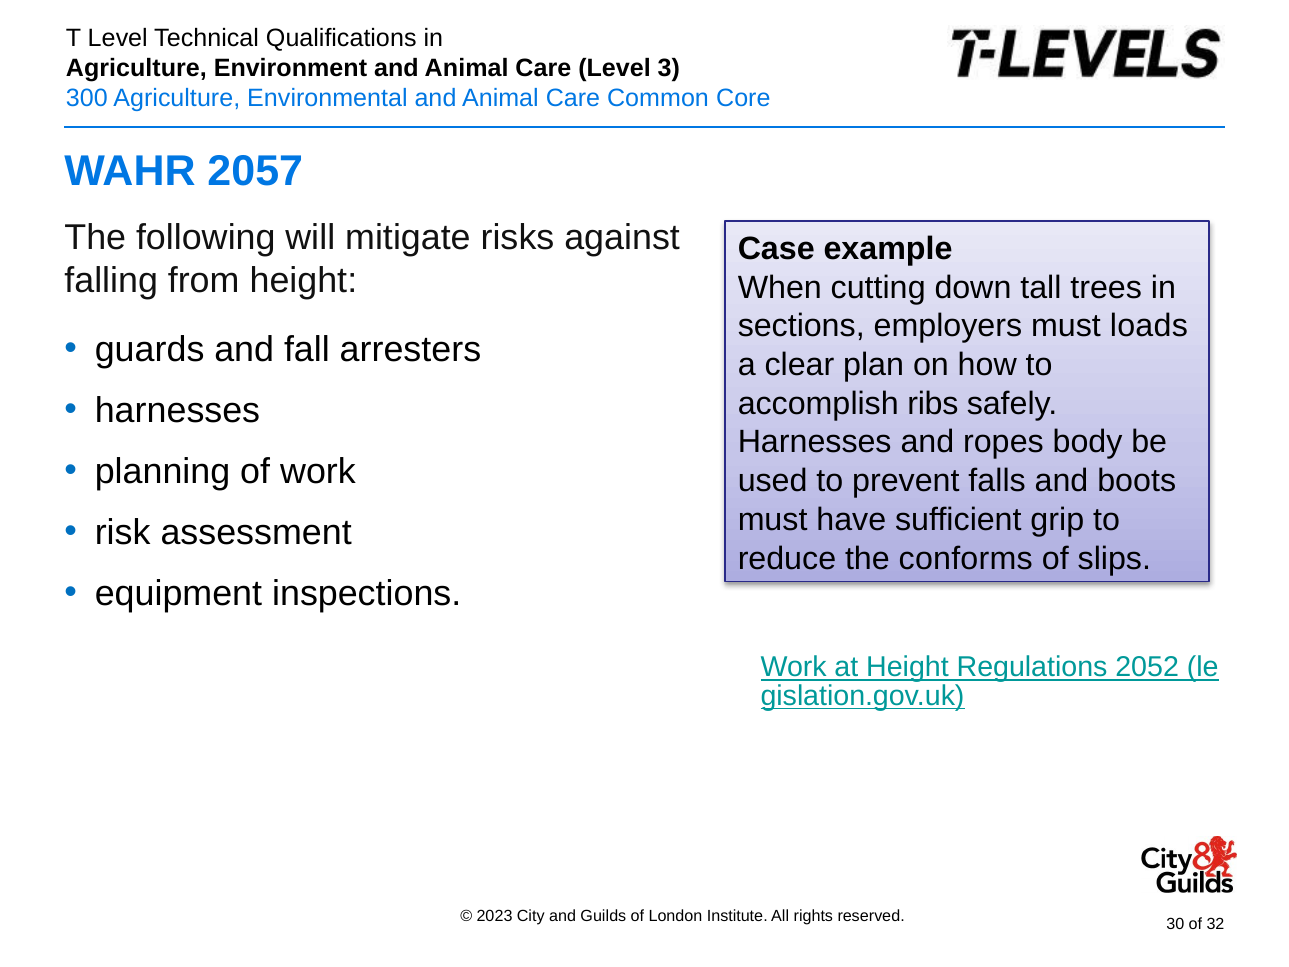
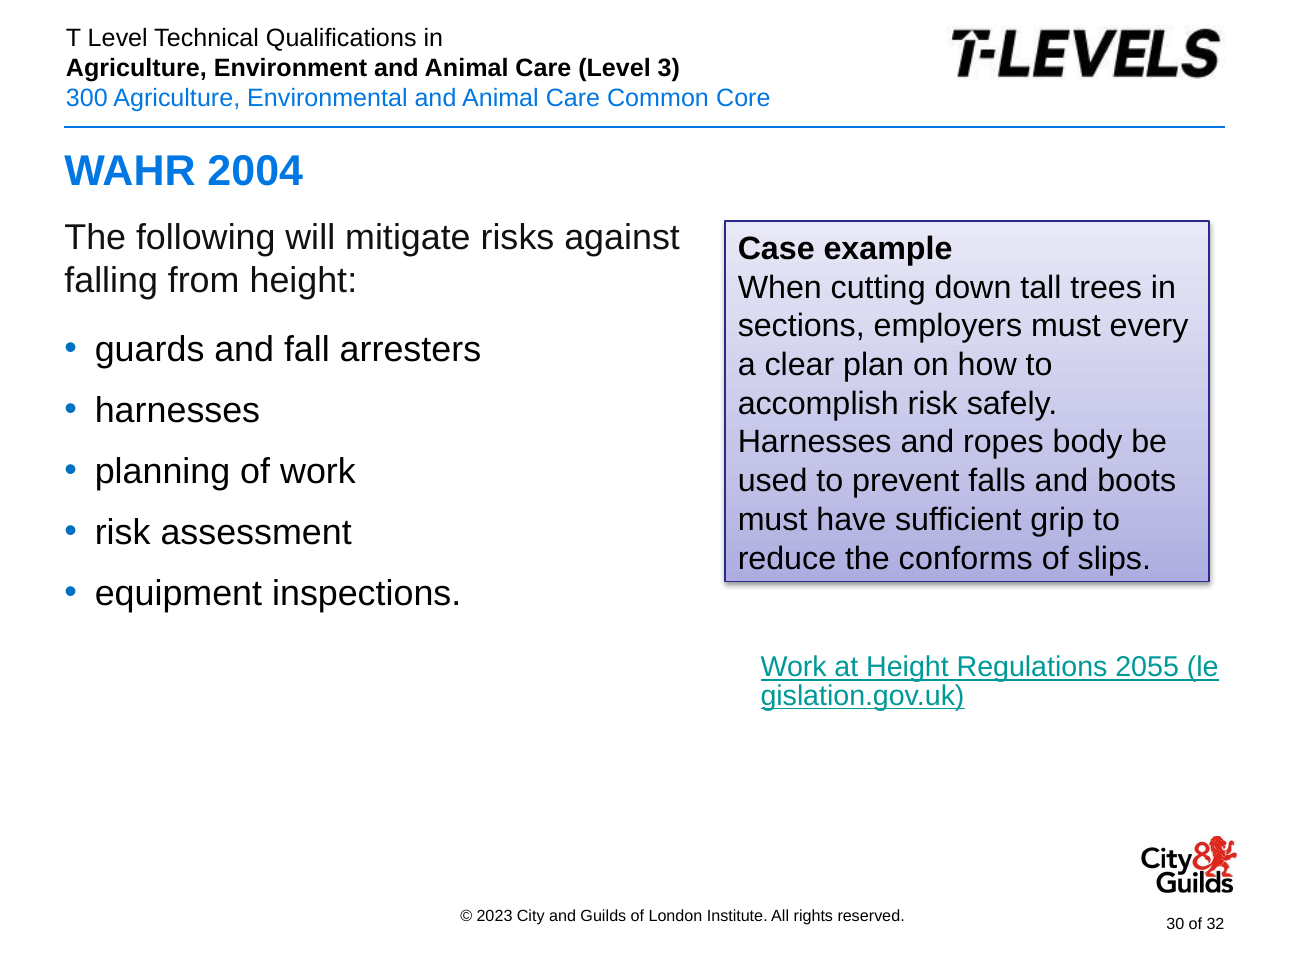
2057: 2057 -> 2004 (255, 171)
loads: loads -> every (1149, 326)
accomplish ribs: ribs -> risk (933, 404)
2052: 2052 -> 2055 (1147, 667)
